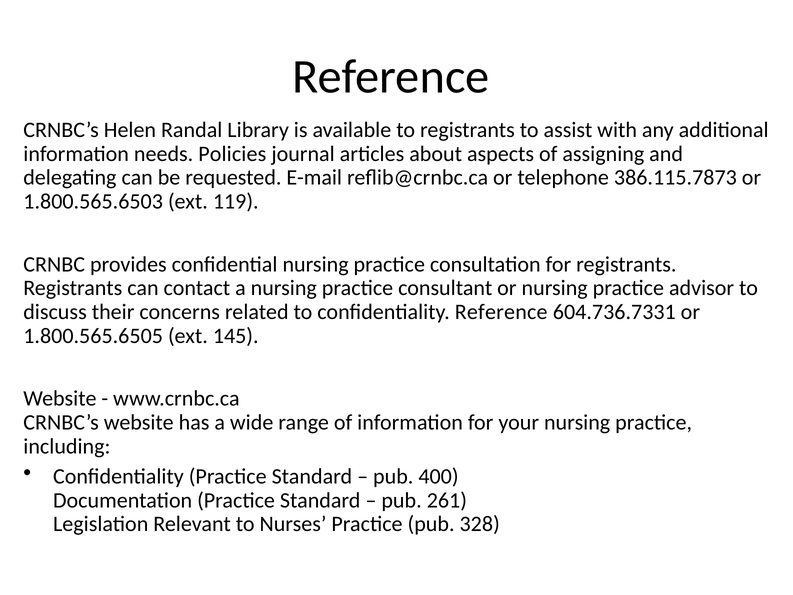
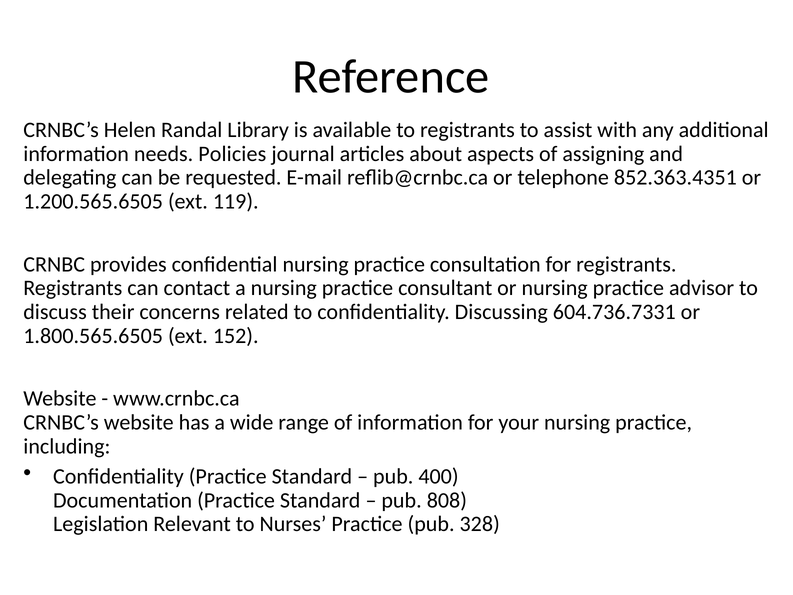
386.115.7873: 386.115.7873 -> 852.363.4351 (675, 178)
1.800.565.6503: 1.800.565.6503 -> 1.200.565.6505 (93, 201)
confidentiality Reference: Reference -> Discussing (501, 312)
145: 145 -> 152 (236, 336)
261: 261 -> 808 (447, 500)
